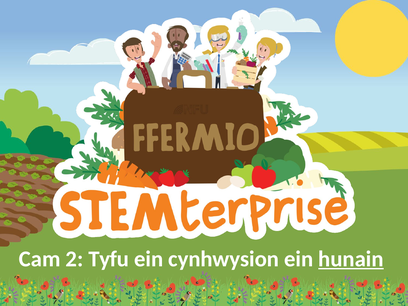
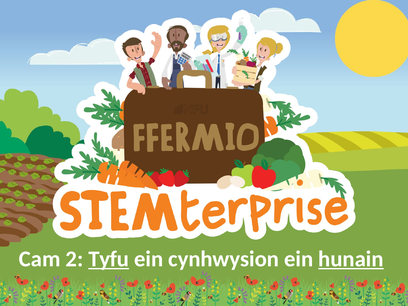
Tyfu underline: none -> present (109, 259)
